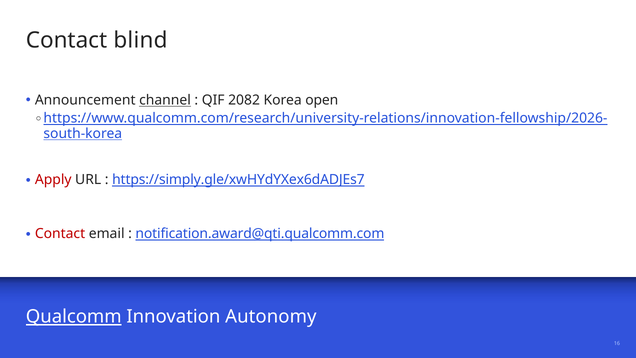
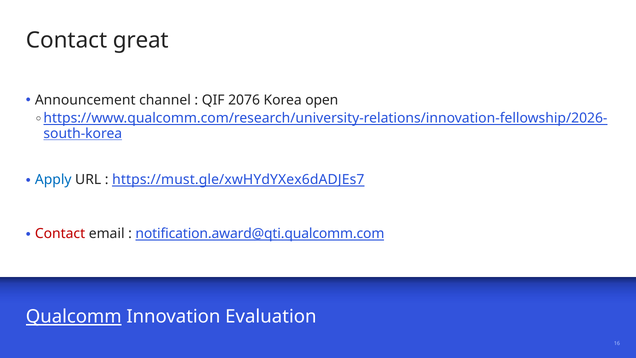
blind: blind -> great (141, 41)
channel underline: present -> none (165, 100)
2082: 2082 -> 2076 (244, 100)
Apply colour: red -> blue (53, 179)
https://simply.gle/xwHYdYXex6dADJEs7: https://simply.gle/xwHYdYXex6dADJEs7 -> https://must.gle/xwHYdYXex6dADJEs7 (238, 179)
Autonomy: Autonomy -> Evaluation (271, 317)
